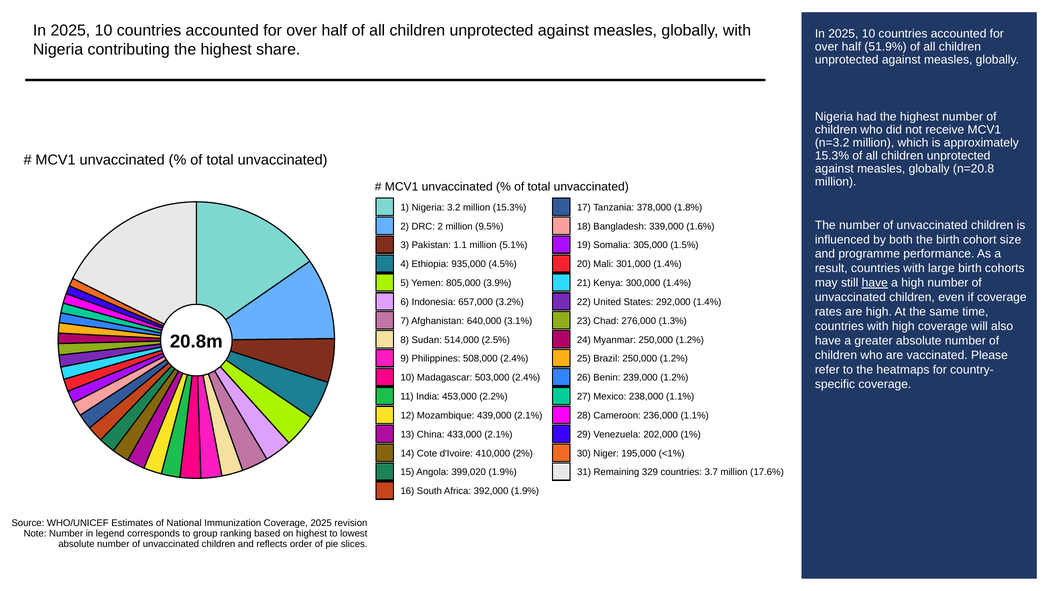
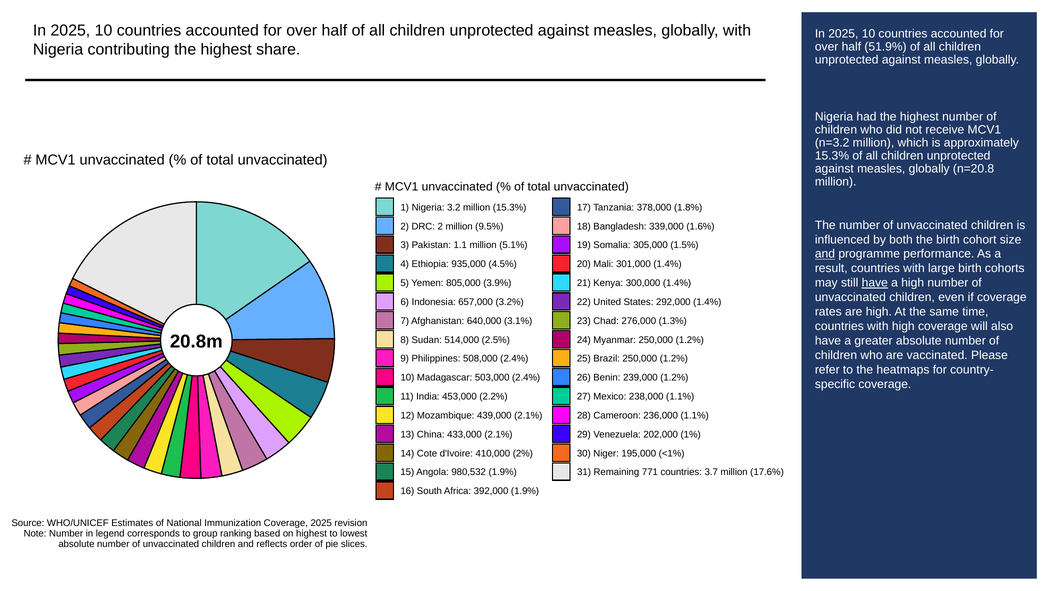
and underline: none -> present (825, 254)
399,020: 399,020 -> 980,532 (469, 472)
329: 329 -> 771 (650, 472)
